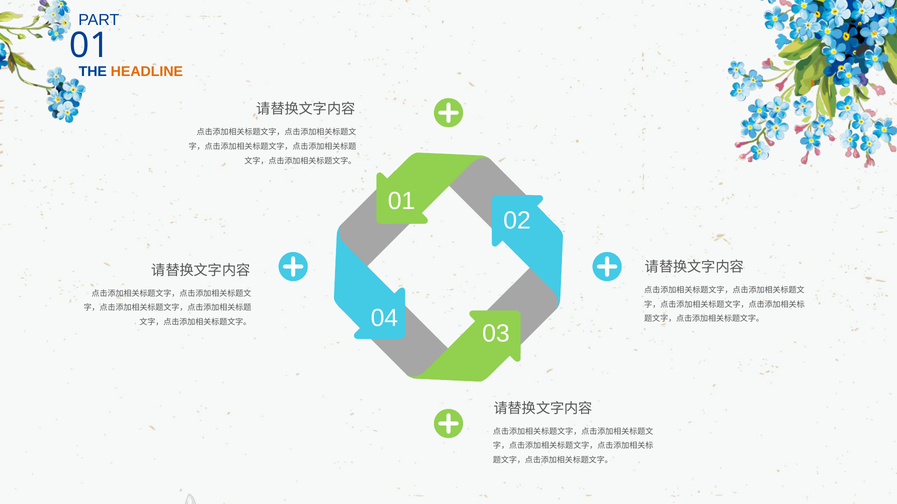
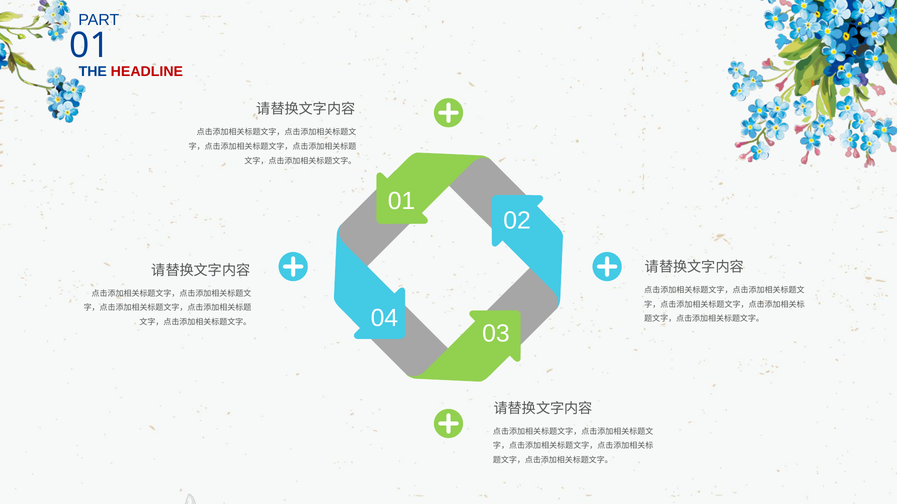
HEADLINE colour: orange -> red (147, 72)
